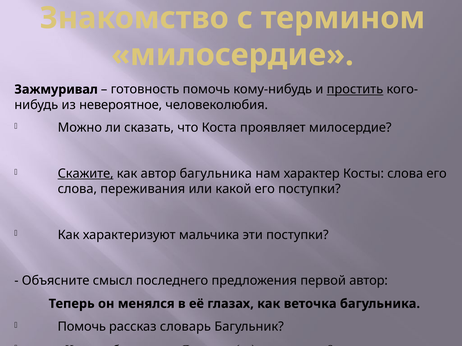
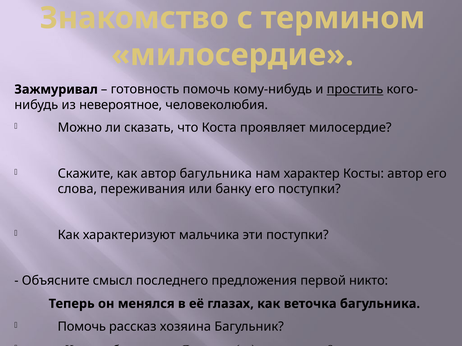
Скажите underline: present -> none (86, 174)
Косты слова: слова -> автор (405, 174)
какой: какой -> банку (233, 189)
первой автор: автор -> никто (369, 281)
словарь: словарь -> хозяина (185, 327)
